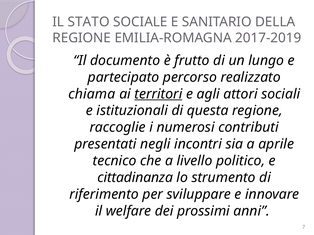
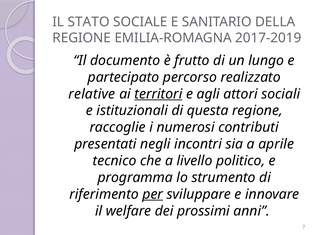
chiama: chiama -> relative (92, 94)
cittadinanza: cittadinanza -> programma (135, 178)
per underline: none -> present (153, 195)
